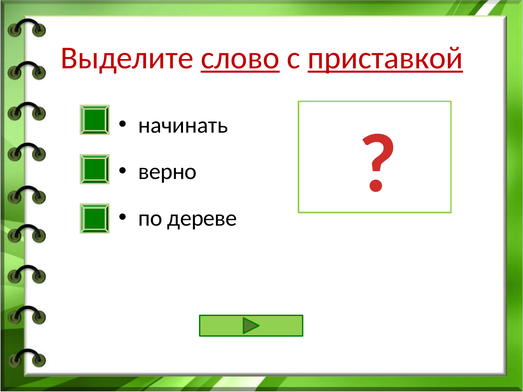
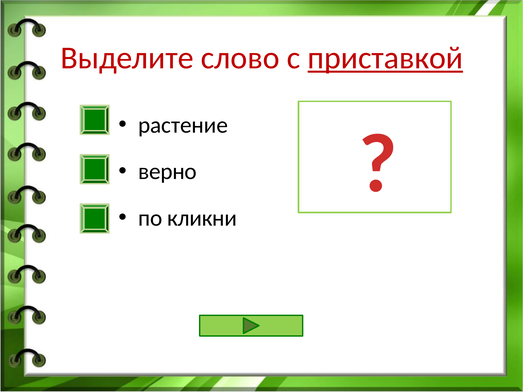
слово underline: present -> none (240, 58)
начинать: начинать -> растение (183, 125)
дереве: дереве -> кликни (202, 218)
